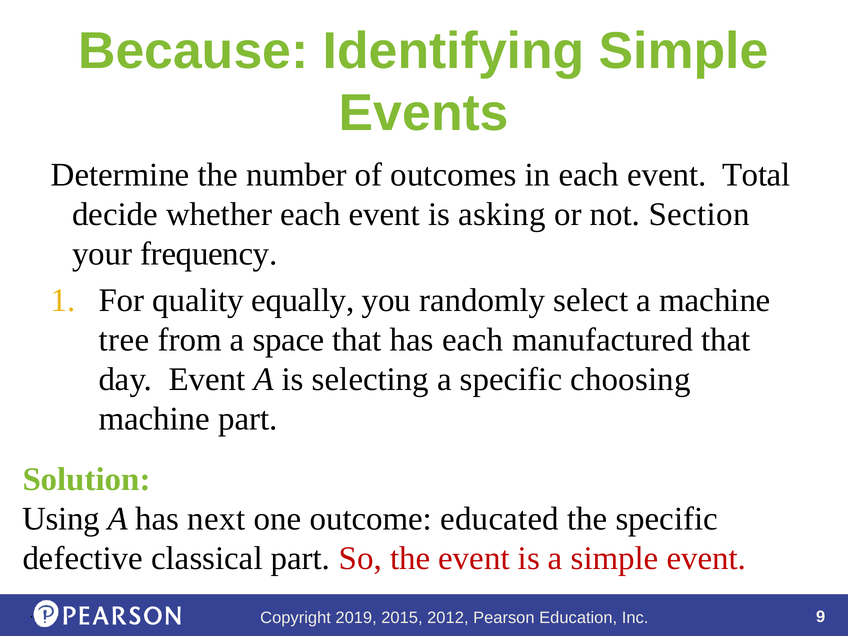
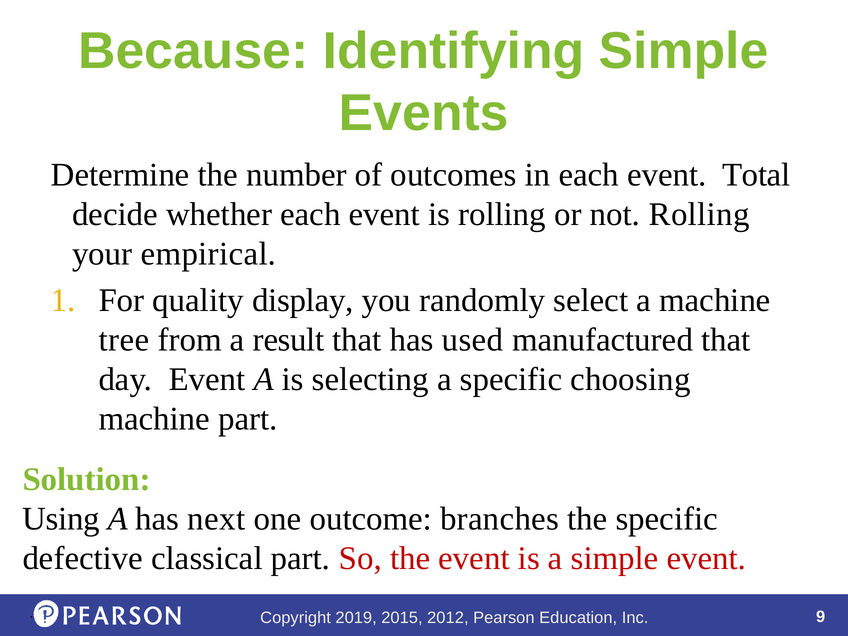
is asking: asking -> rolling (502, 214)
not Section: Section -> Rolling (699, 214)
frequency: frequency -> empirical (208, 254)
equally: equally -> display (303, 300)
space: space -> result (289, 340)
has each: each -> used (473, 340)
educated: educated -> branches (500, 519)
